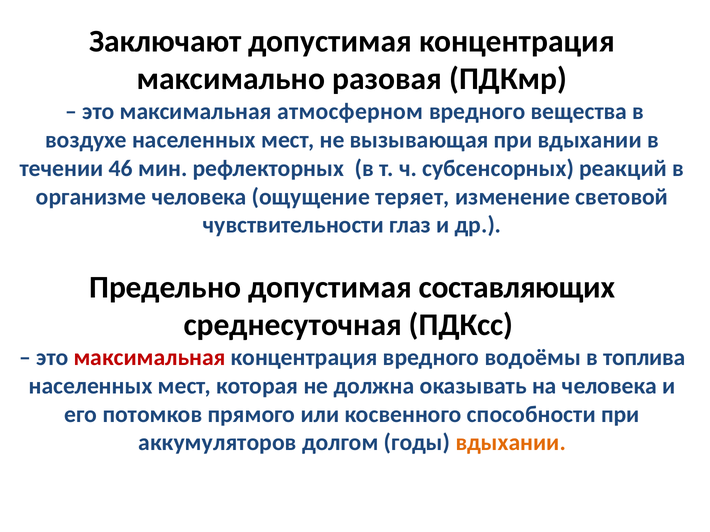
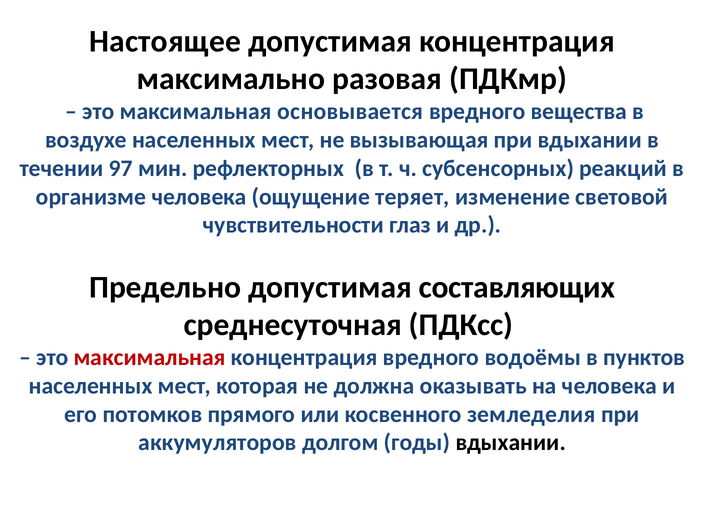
Заключают: Заключают -> Настоящее (165, 41)
атмосферном: атмосферном -> основывается (350, 112)
46: 46 -> 97 (121, 169)
топлива: топлива -> пунктов (644, 358)
способности: способности -> земледелия (531, 415)
вдыхании colour: orange -> black (511, 443)
